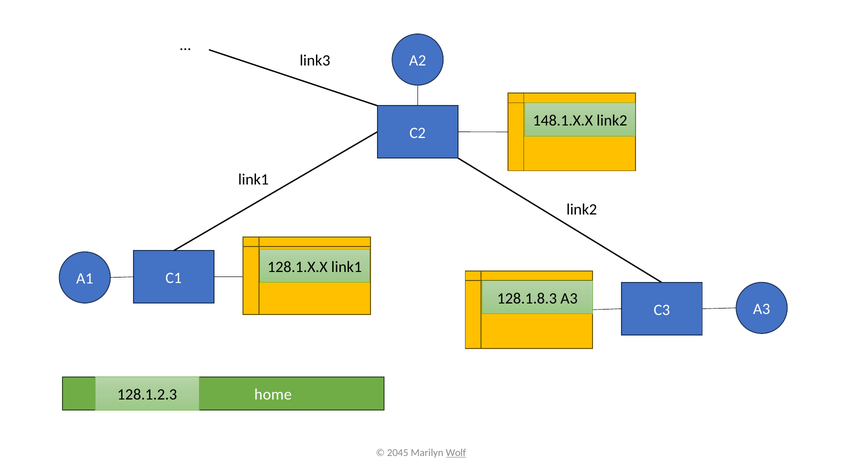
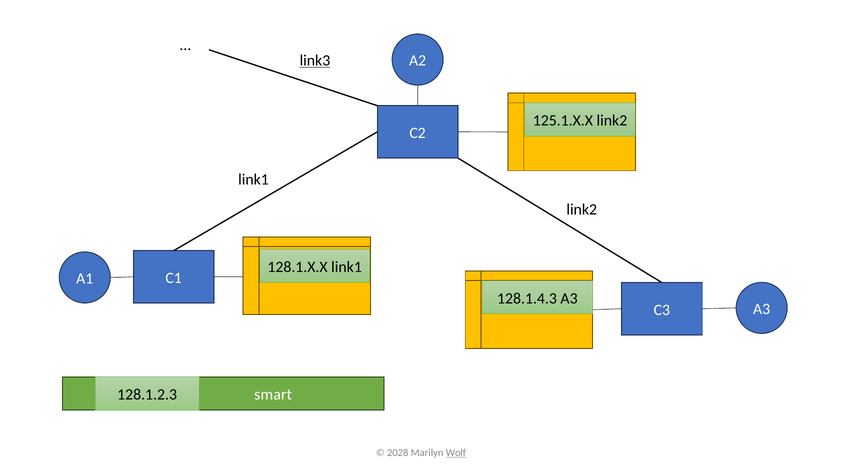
link3 underline: none -> present (315, 60)
148.1.X.X: 148.1.X.X -> 125.1.X.X (563, 121)
128.1.8.3: 128.1.8.3 -> 128.1.4.3 (527, 298)
home: home -> smart (273, 394)
2045: 2045 -> 2028 (398, 452)
